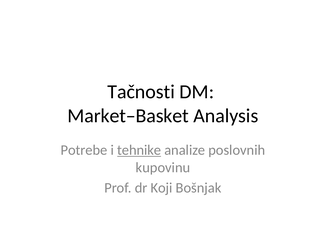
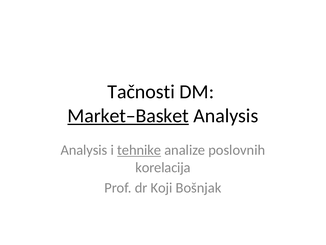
Market–Basket underline: none -> present (128, 115)
Potrebe: Potrebe -> Analysis (84, 150)
kupovinu: kupovinu -> korelacija (163, 167)
